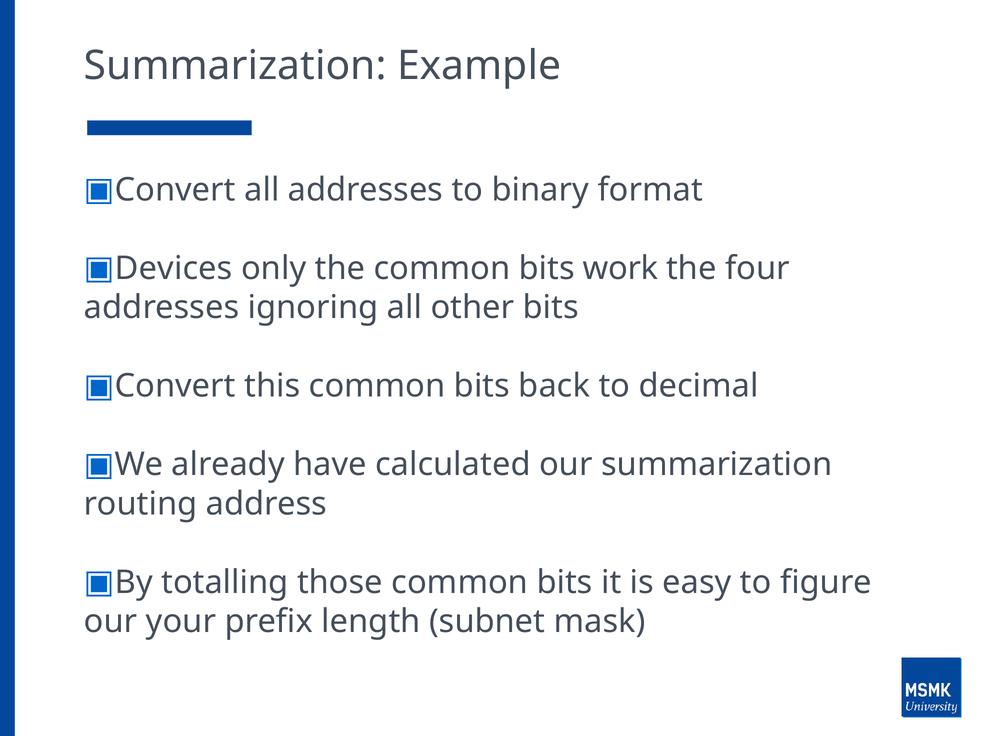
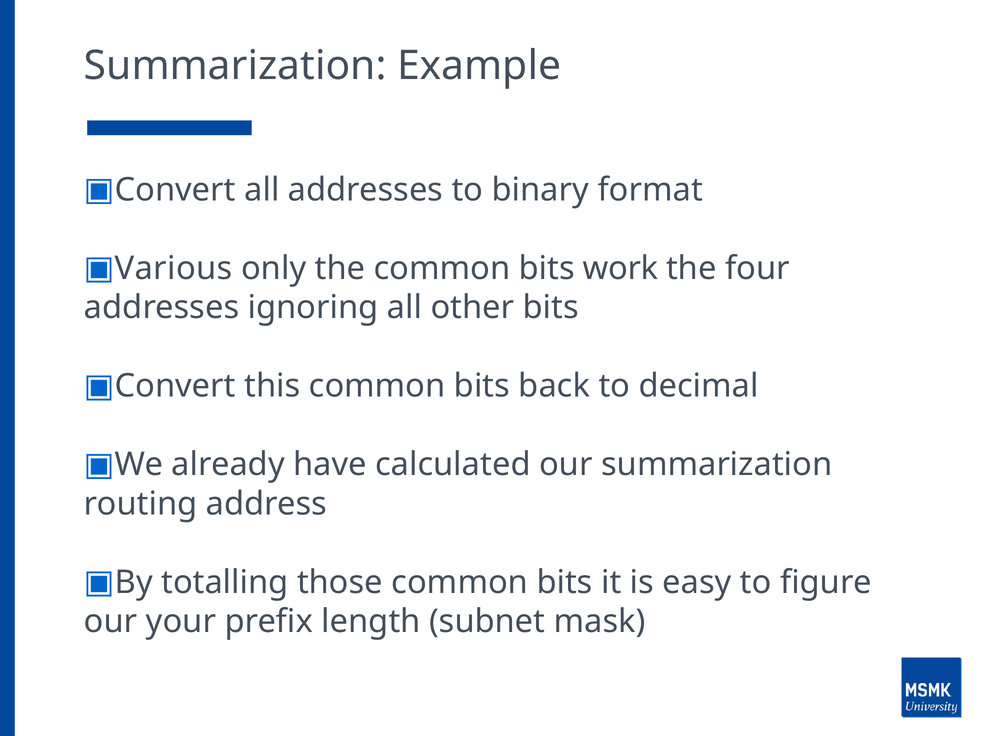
Devices: Devices -> Various (174, 268)
